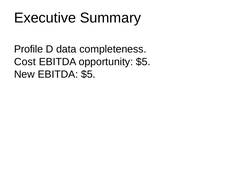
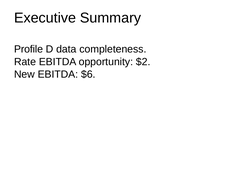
Cost: Cost -> Rate (25, 62)
opportunity $5: $5 -> $2 (143, 62)
EBITDA $5: $5 -> $6 (88, 74)
